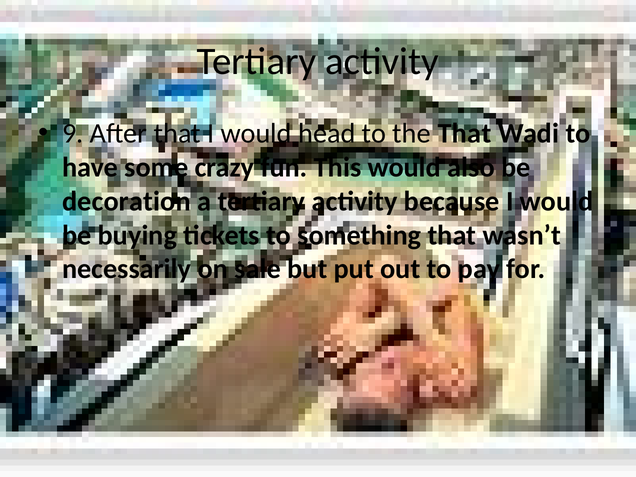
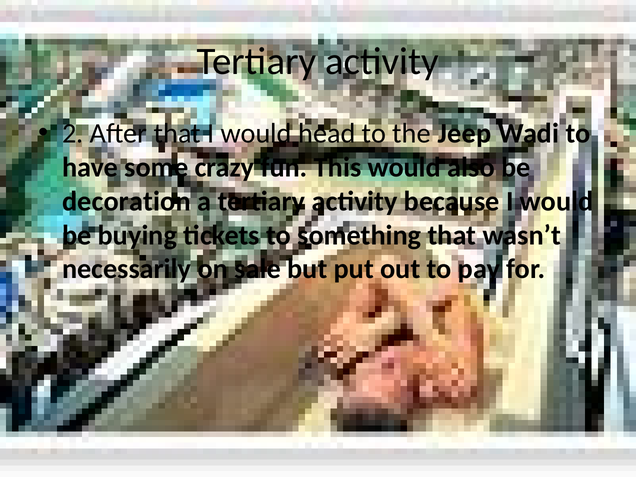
9: 9 -> 2 (73, 133)
the That: That -> Jeep (465, 133)
